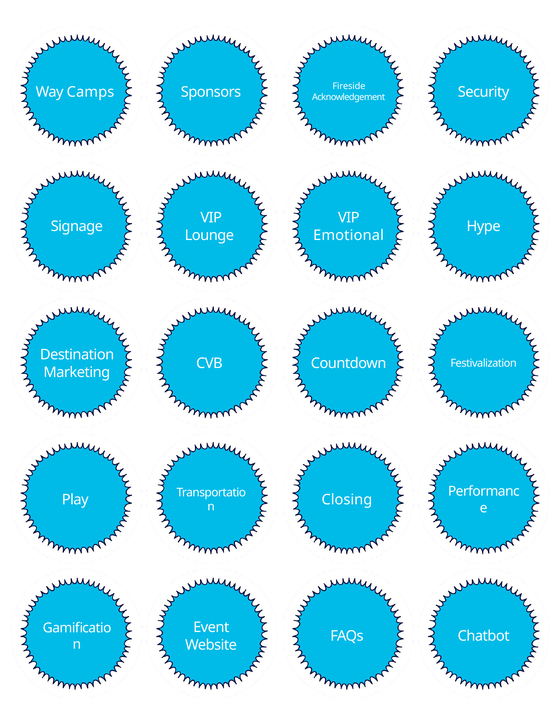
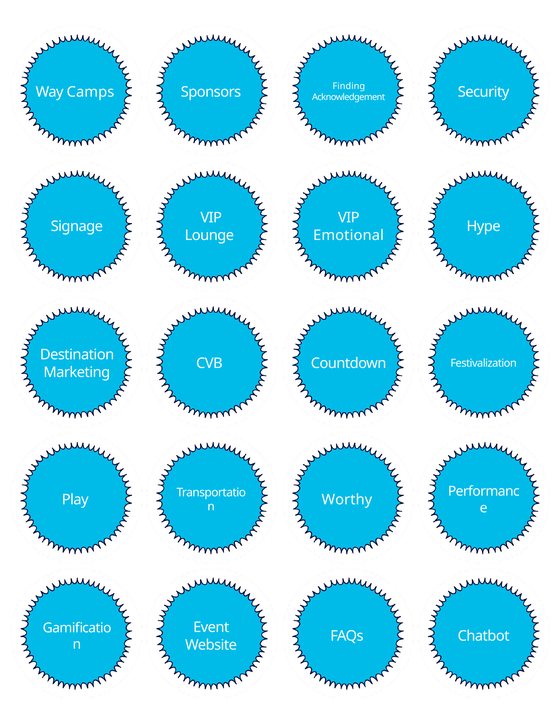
Fireside: Fireside -> Finding (349, 86)
Closing: Closing -> Worthy (347, 500)
